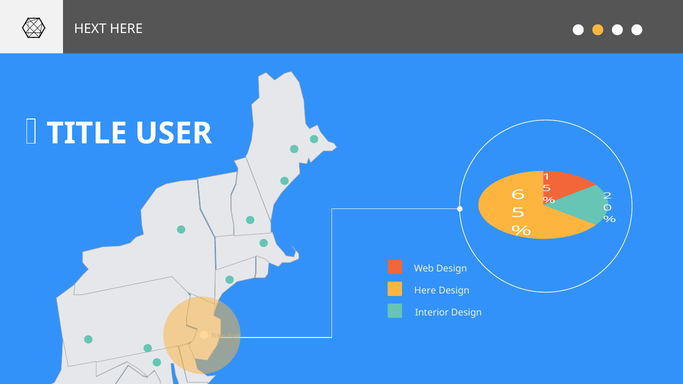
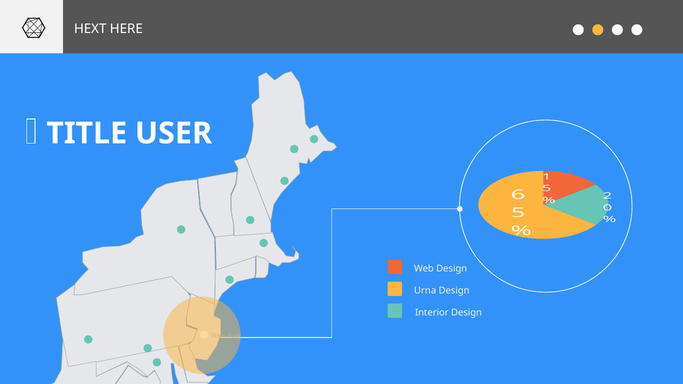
Here: Here -> Urna (425, 291)
